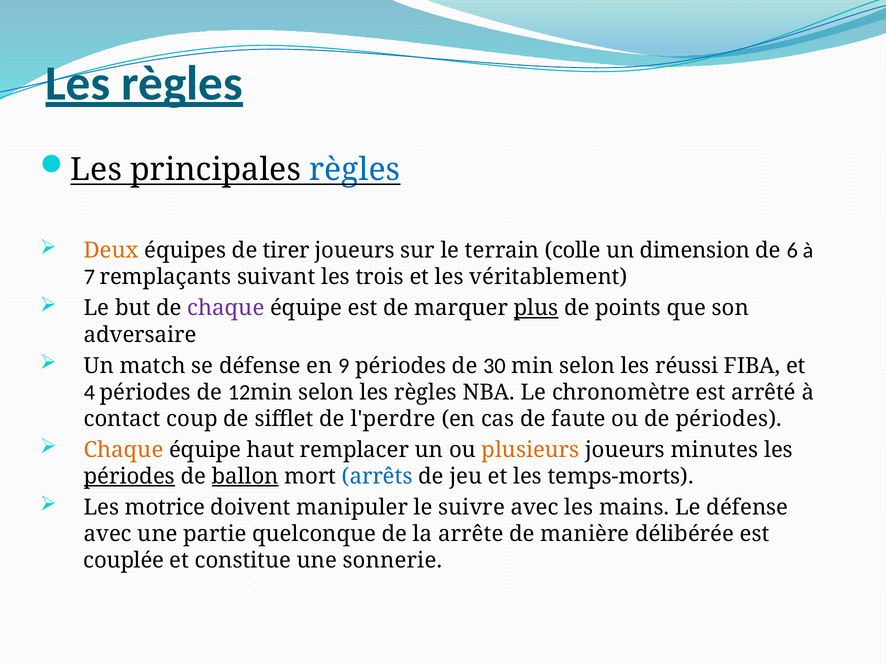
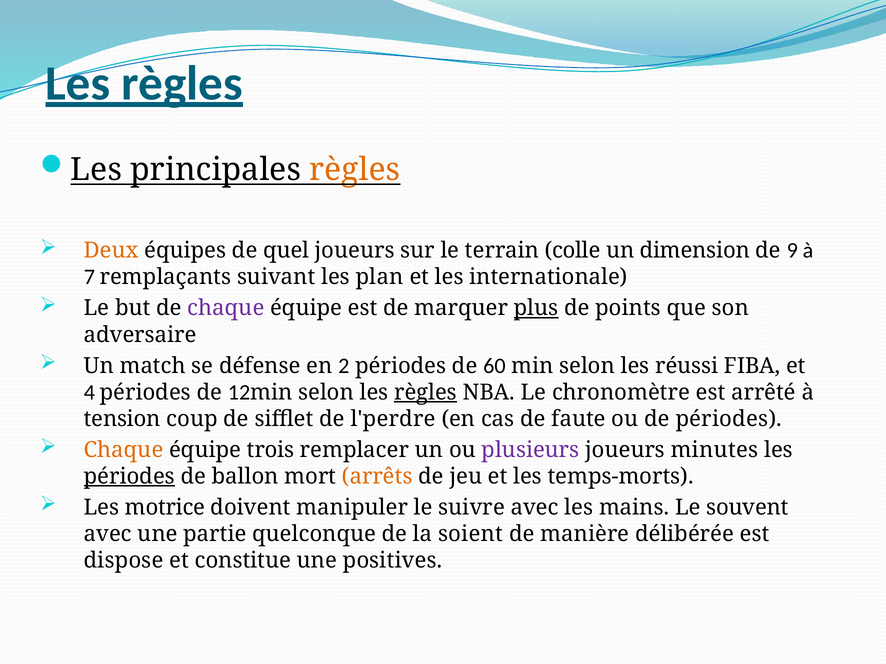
règles colour: blue -> orange (355, 170)
tirer: tirer -> quel (286, 251)
6: 6 -> 9 (792, 251)
trois: trois -> plan (380, 277)
véritablement: véritablement -> internationale (548, 277)
9: 9 -> 2 (344, 366)
30: 30 -> 60 (494, 366)
règles underline: none -> present (426, 393)
contact: contact -> tension (122, 419)
haut: haut -> trois (271, 450)
plusieurs colour: orange -> purple (530, 450)
ballon underline: present -> none (245, 477)
arrêts colour: blue -> orange (377, 477)
Le défense: défense -> souvent (747, 508)
arrête: arrête -> soient (471, 534)
couplée: couplée -> dispose (124, 561)
sonnerie: sonnerie -> positives (392, 561)
